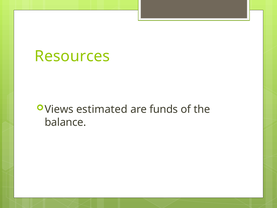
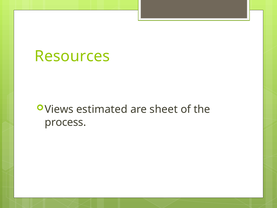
funds: funds -> sheet (164, 109)
balance: balance -> process (65, 122)
